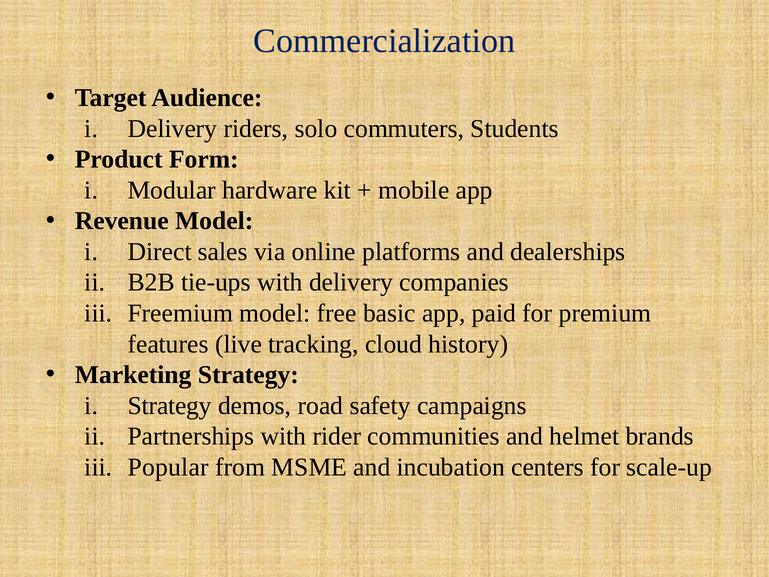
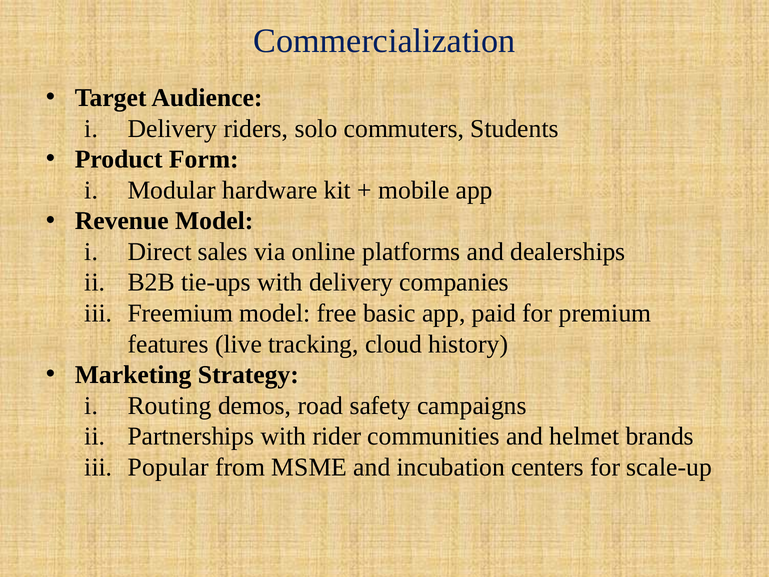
Strategy: Strategy -> Routing (170, 405)
